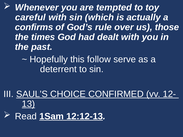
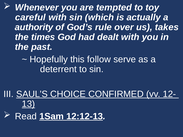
confirms: confirms -> authority (34, 27)
those: those -> takes (167, 27)
